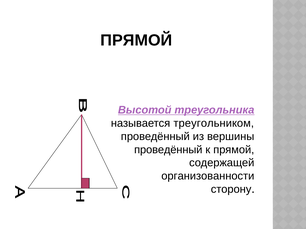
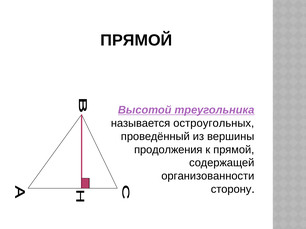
треугольником: треугольником -> остроугольных (214, 123)
проведённый: проведённый -> продолжения (168, 150)
